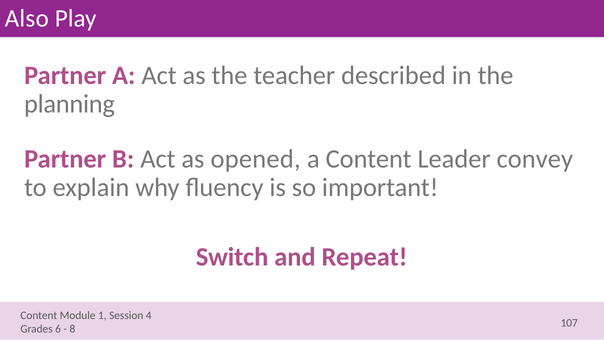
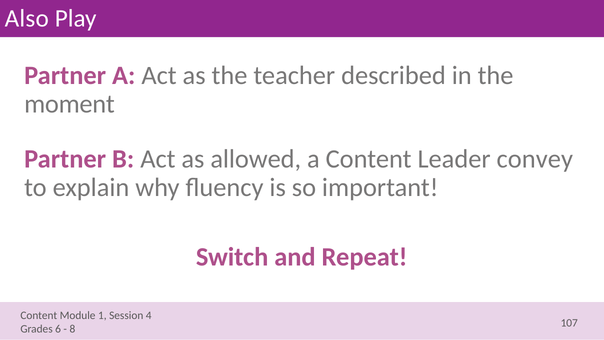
planning: planning -> moment (69, 104)
opened: opened -> allowed (256, 159)
